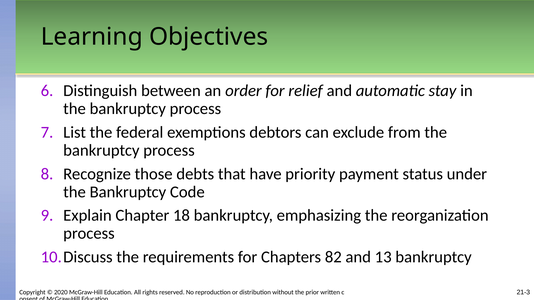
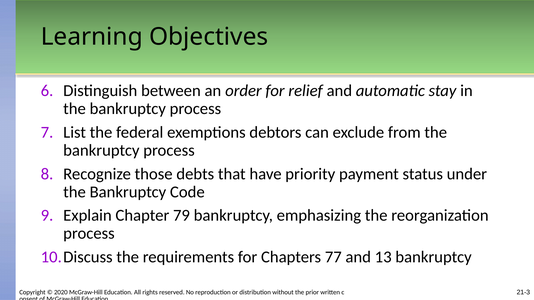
18: 18 -> 79 (181, 216)
82: 82 -> 77 (333, 257)
